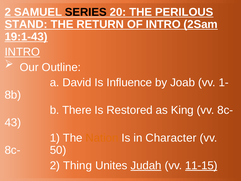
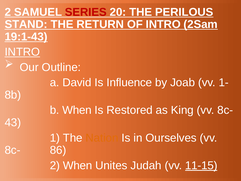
SERIES colour: black -> red (86, 12)
b There: There -> When (77, 110)
Character: Character -> Ourselves (171, 138)
50: 50 -> 86 (58, 150)
2 Thing: Thing -> When (78, 165)
Judah underline: present -> none (146, 165)
